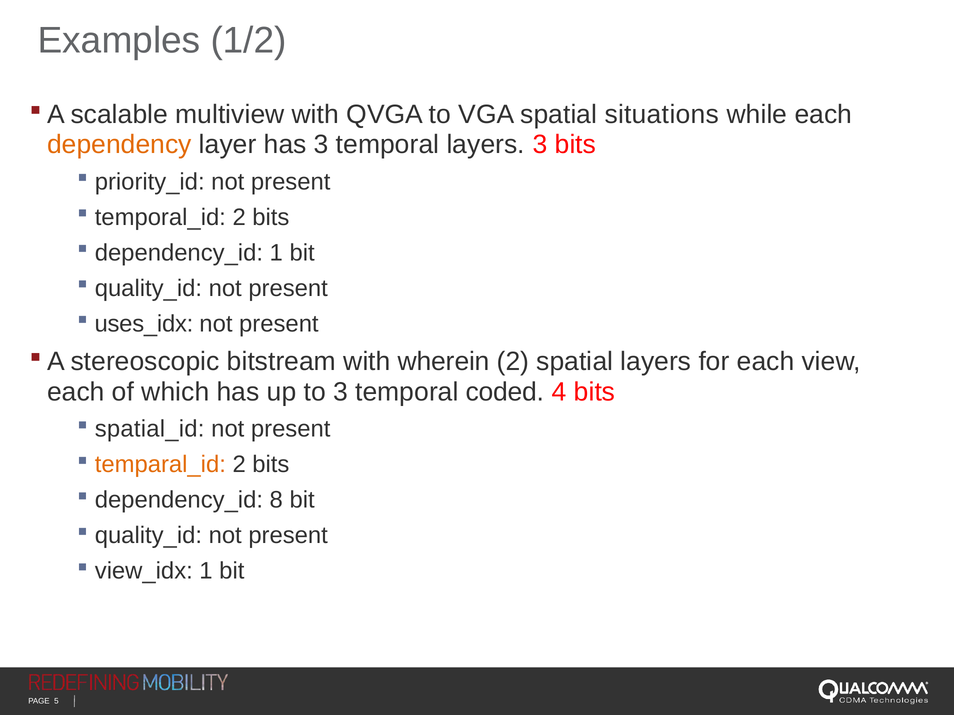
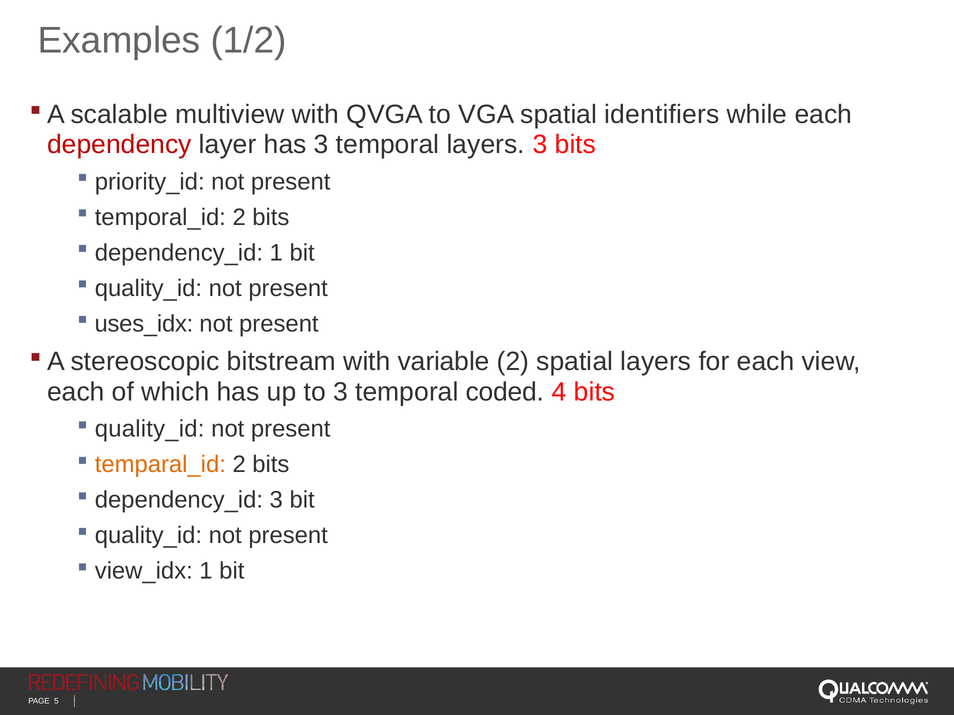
situations: situations -> identifiers (662, 115)
dependency colour: orange -> red (119, 145)
wherein: wherein -> variable (444, 362)
spatial_id: spatial_id -> quality_id (150, 429)
dependency_id 8: 8 -> 3 (276, 500)
